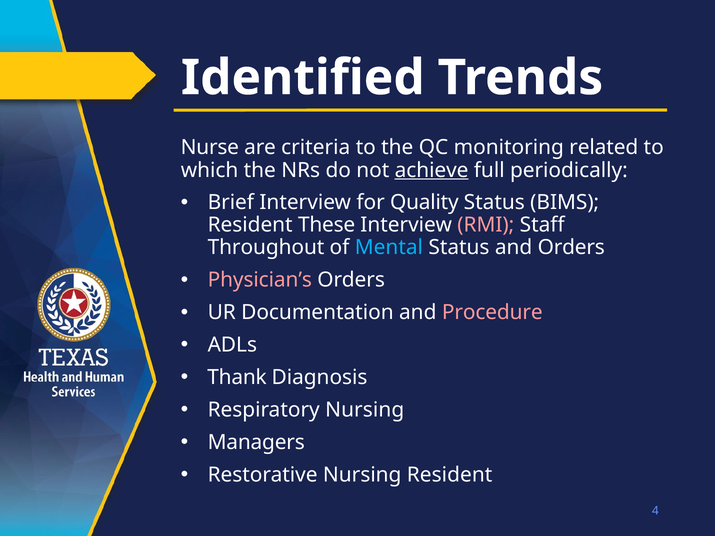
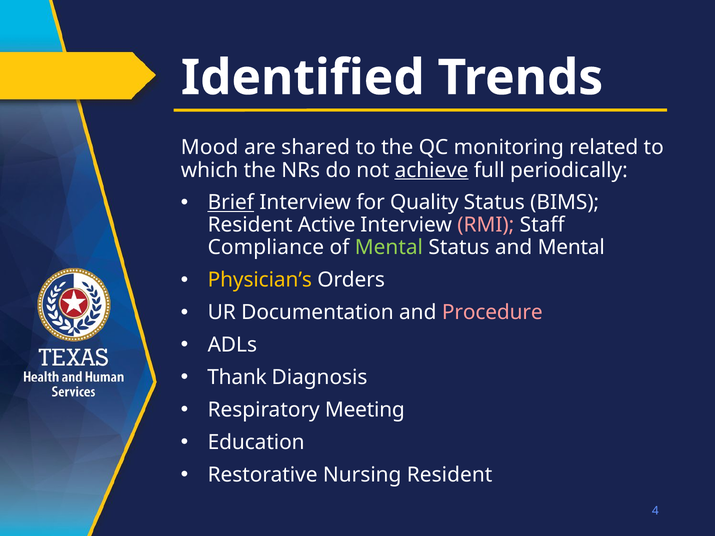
Nurse: Nurse -> Mood (210, 148)
criteria: criteria -> shared (316, 148)
Brief underline: none -> present (231, 203)
These: These -> Active (327, 225)
Throughout: Throughout -> Compliance (266, 248)
Mental colour: light blue -> light green (389, 248)
and Orders: Orders -> Mental (571, 248)
Physician’s colour: pink -> yellow (260, 280)
Respiratory Nursing: Nursing -> Meeting (365, 410)
Managers: Managers -> Education (256, 442)
